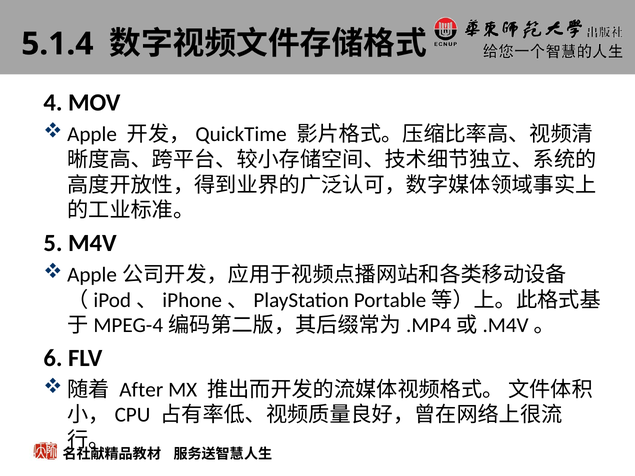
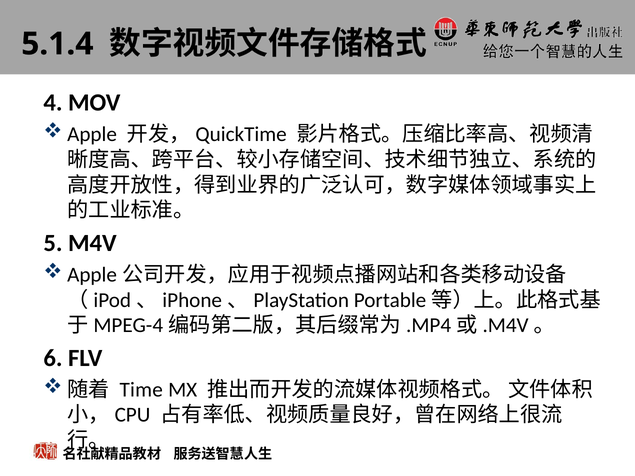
After: After -> Time (141, 390)
